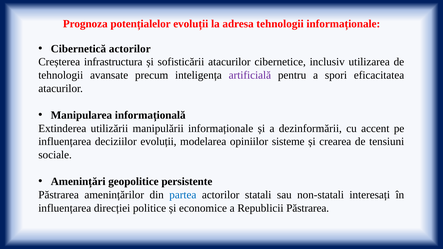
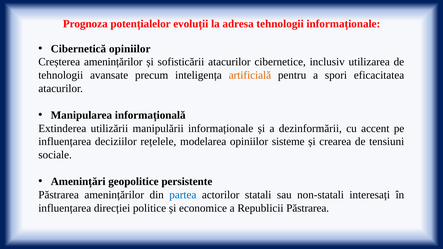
Cibernetică actorilor: actorilor -> opiniilor (130, 49)
Creșterea infrastructura: infrastructura -> amenințărilor (113, 62)
artificială colour: purple -> orange (250, 75)
deciziilor evoluții: evoluții -> rețelele (158, 142)
